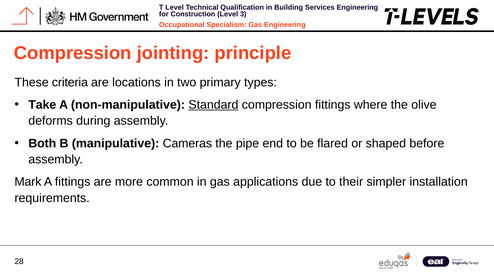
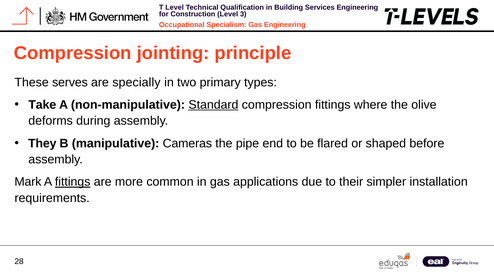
criteria: criteria -> serves (70, 82)
locations: locations -> specially (136, 82)
Both: Both -> They (42, 143)
fittings underline: none -> present (73, 182)
